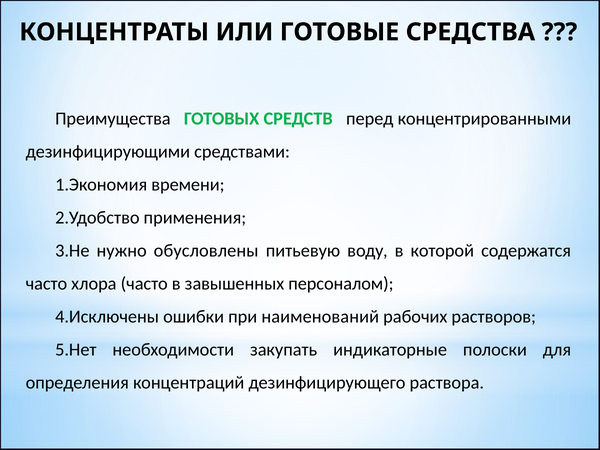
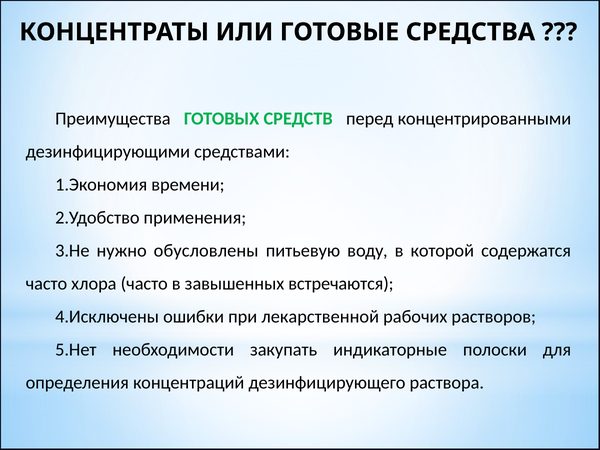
персоналом: персоналом -> встречаются (341, 284)
наименований: наименований -> лекарственной (320, 317)
